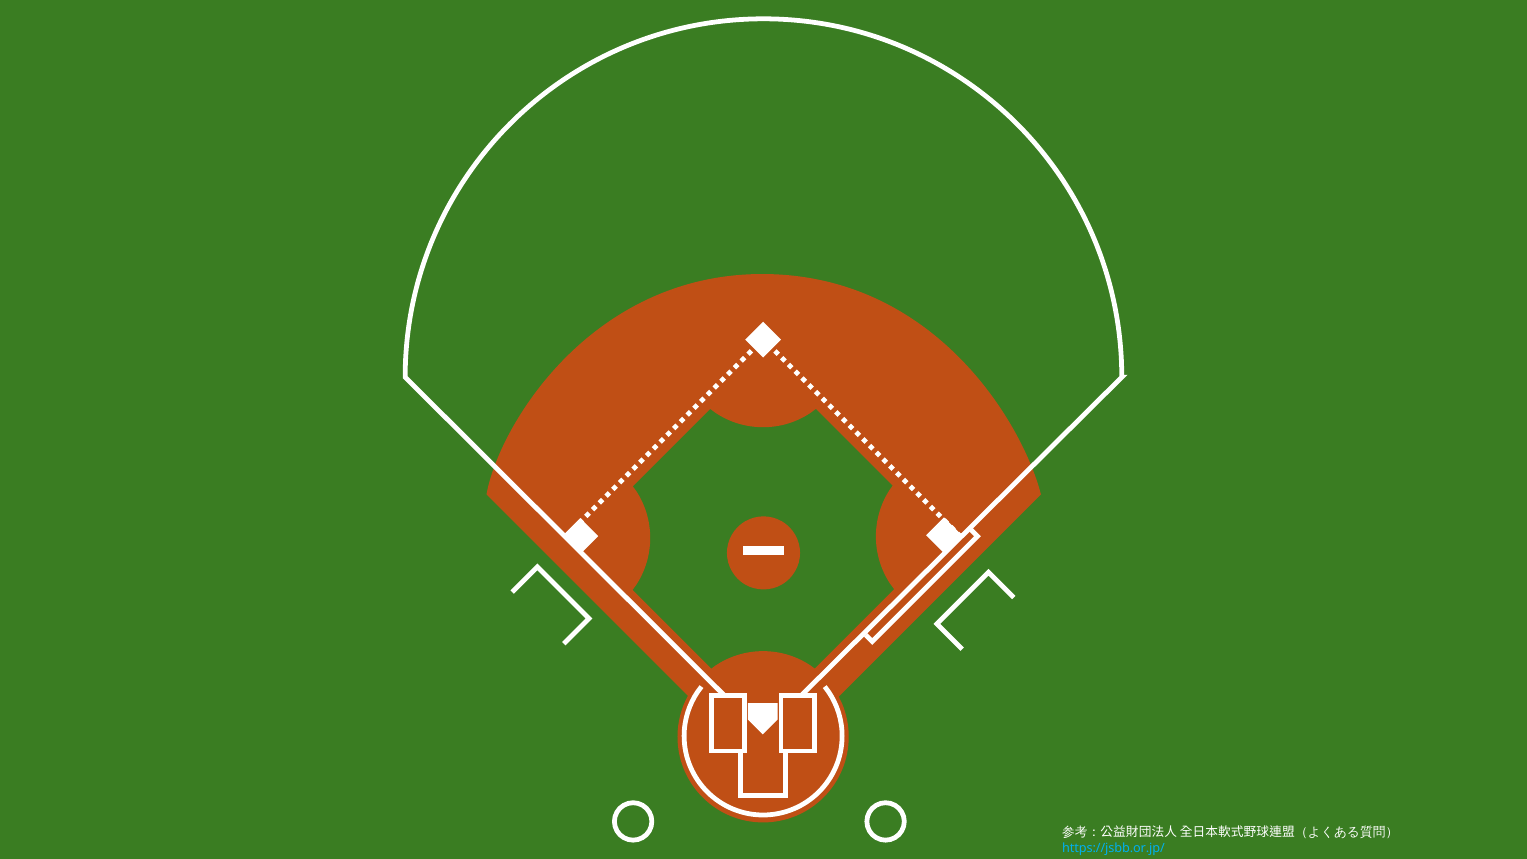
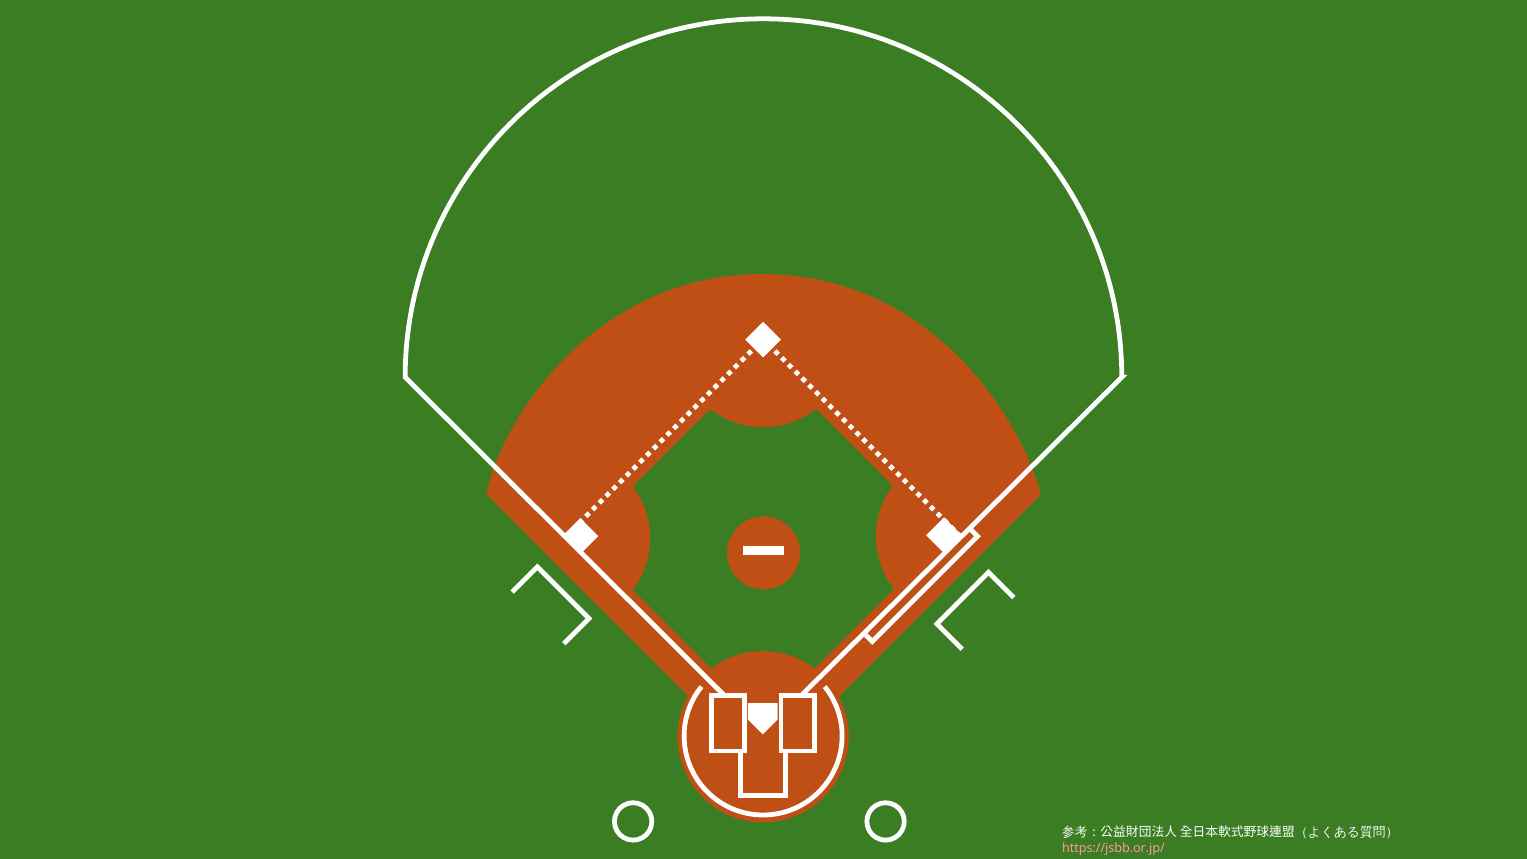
https://jsbb.or.jp/ colour: light blue -> pink (1113, 848)
